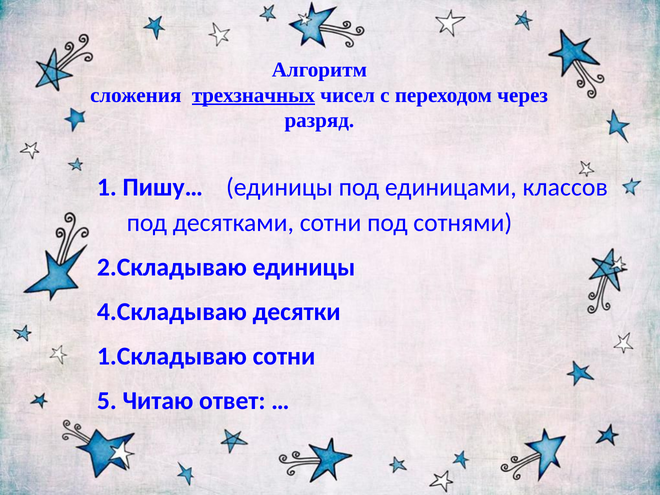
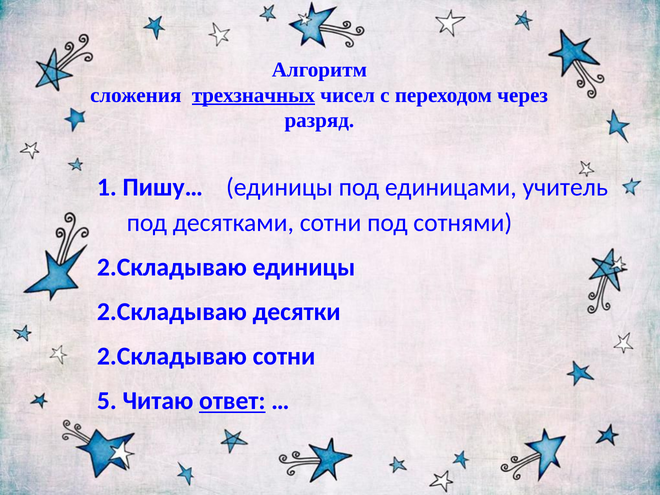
классов: классов -> учитель (565, 187)
4.Складываю: 4.Складываю -> 2.Складываю (172, 312)
1.Складываю: 1.Складываю -> 2.Складываю (172, 356)
ответ underline: none -> present (232, 401)
